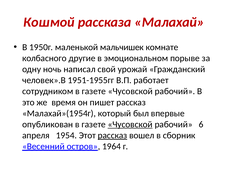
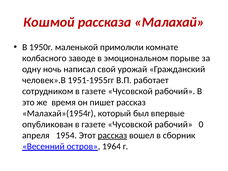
мальчишек: мальчишек -> примолкли (122, 47)
другие: другие -> заводе (82, 58)
Чусовской underline: present -> none (130, 124)
6: 6 -> 0 (201, 124)
